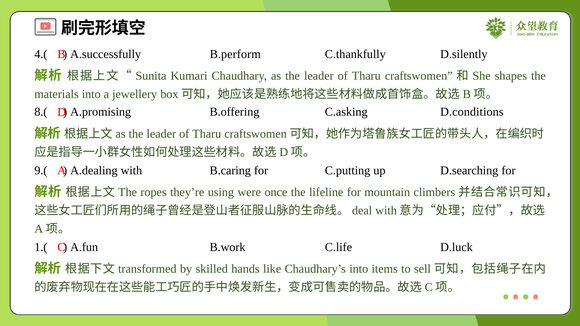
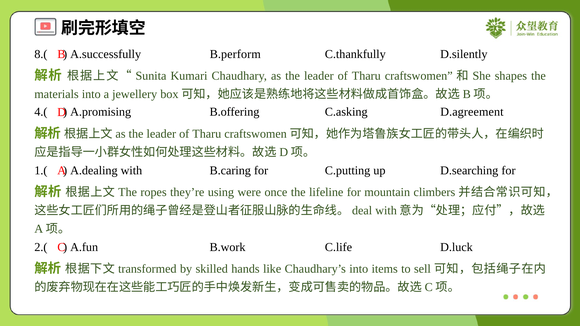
4.(: 4.( -> 8.( (41, 54)
8.(: 8.( -> 4.( (41, 112)
D.conditions: D.conditions -> D.agreement (472, 112)
9.(: 9.( -> 1.( (41, 171)
1.(: 1.( -> 2.( (41, 247)
